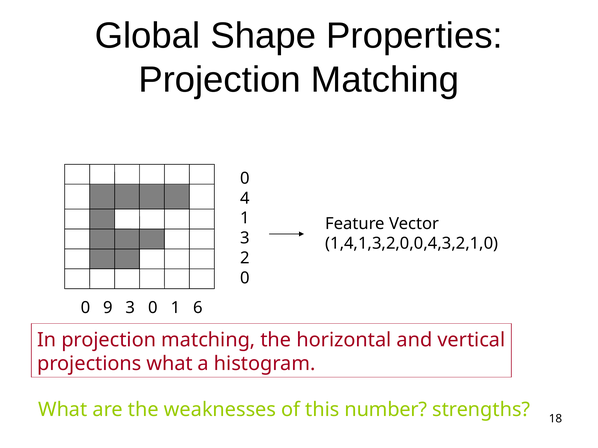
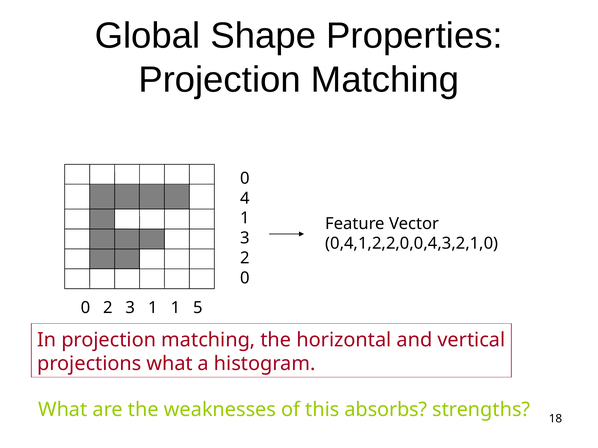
1,4,1,3,2,0,0,4,3,2,1,0: 1,4,1,3,2,0,0,4,3,2,1,0 -> 0,4,1,2,2,0,0,4,3,2,1,0 (412, 244)
0 9: 9 -> 2 (108, 308)
3 0: 0 -> 1 (153, 308)
6: 6 -> 5 (198, 308)
number: number -> absorbs (386, 410)
